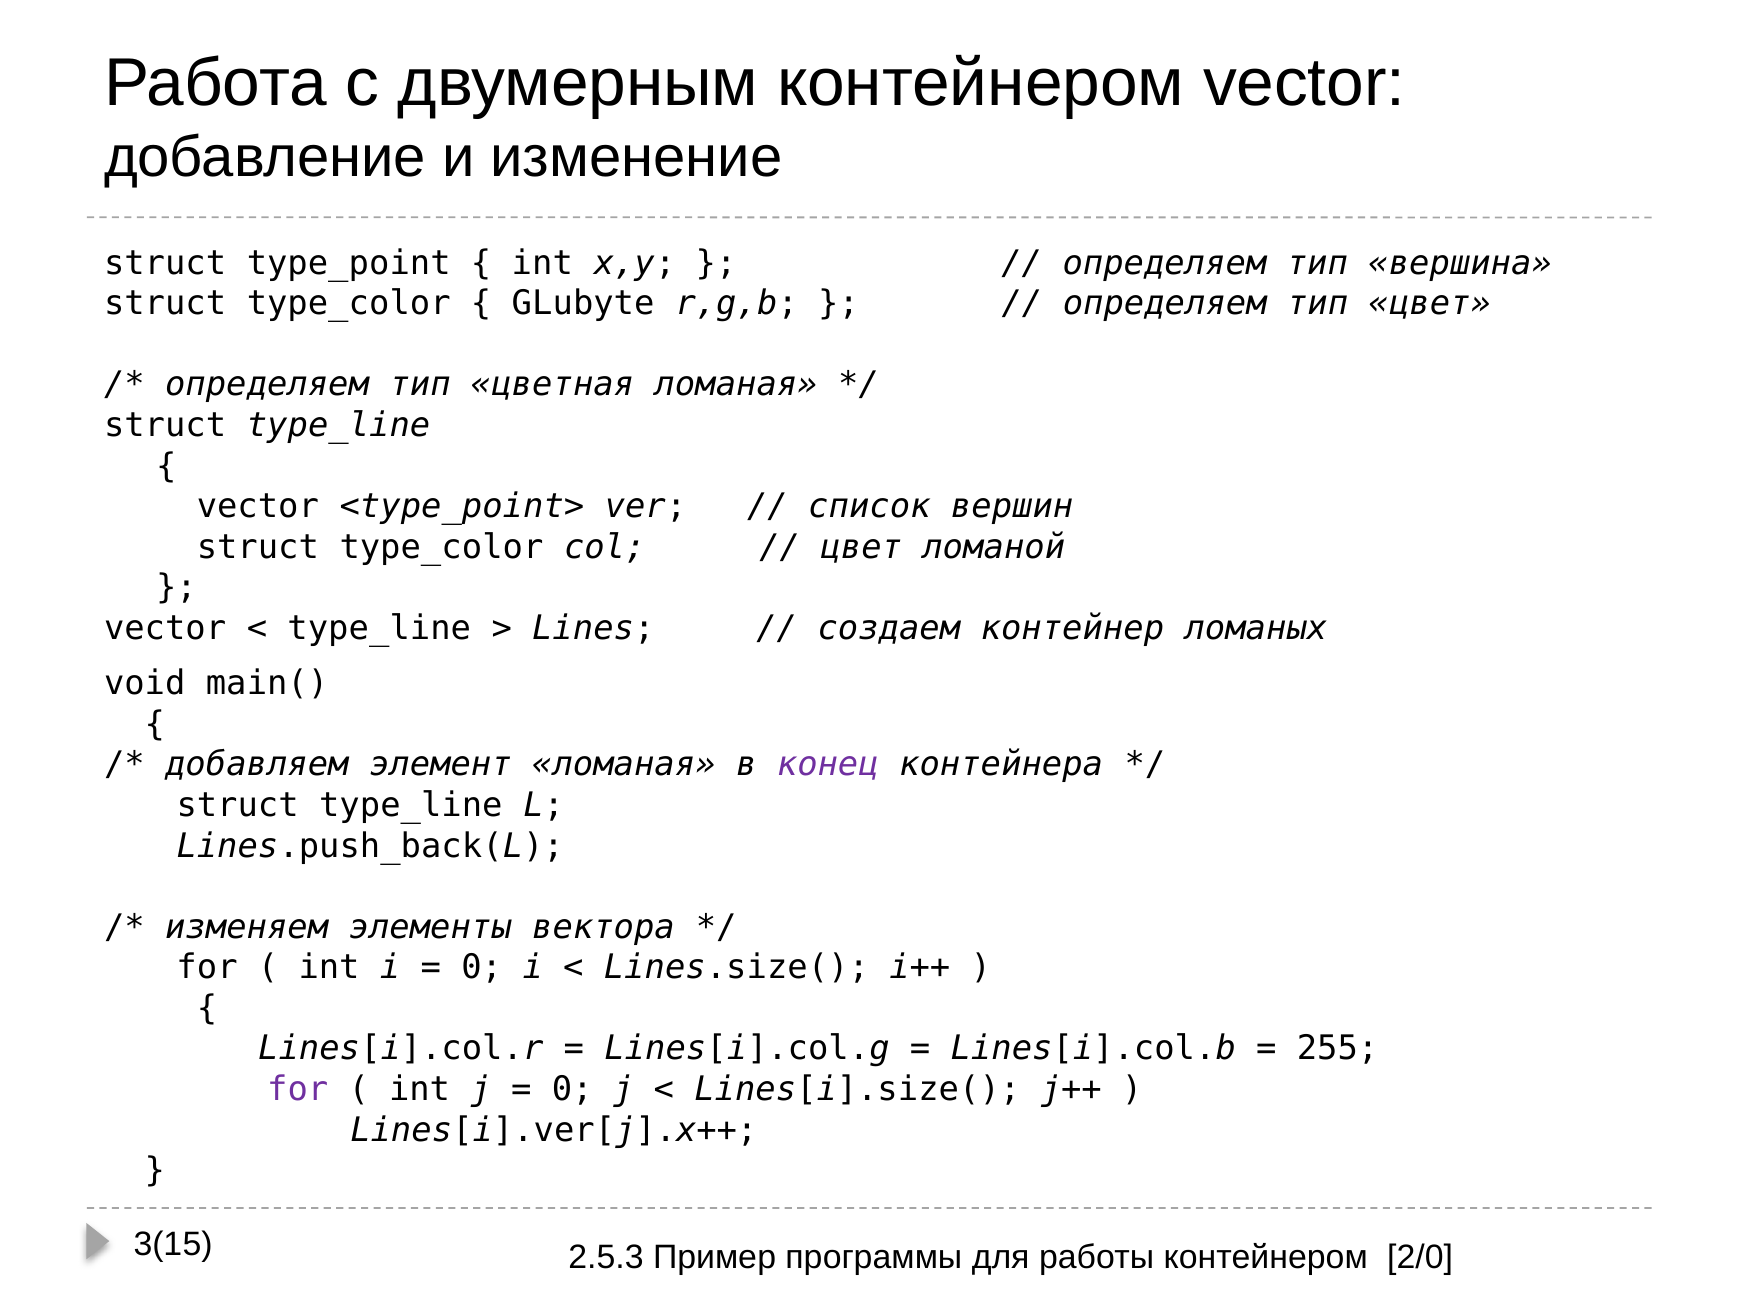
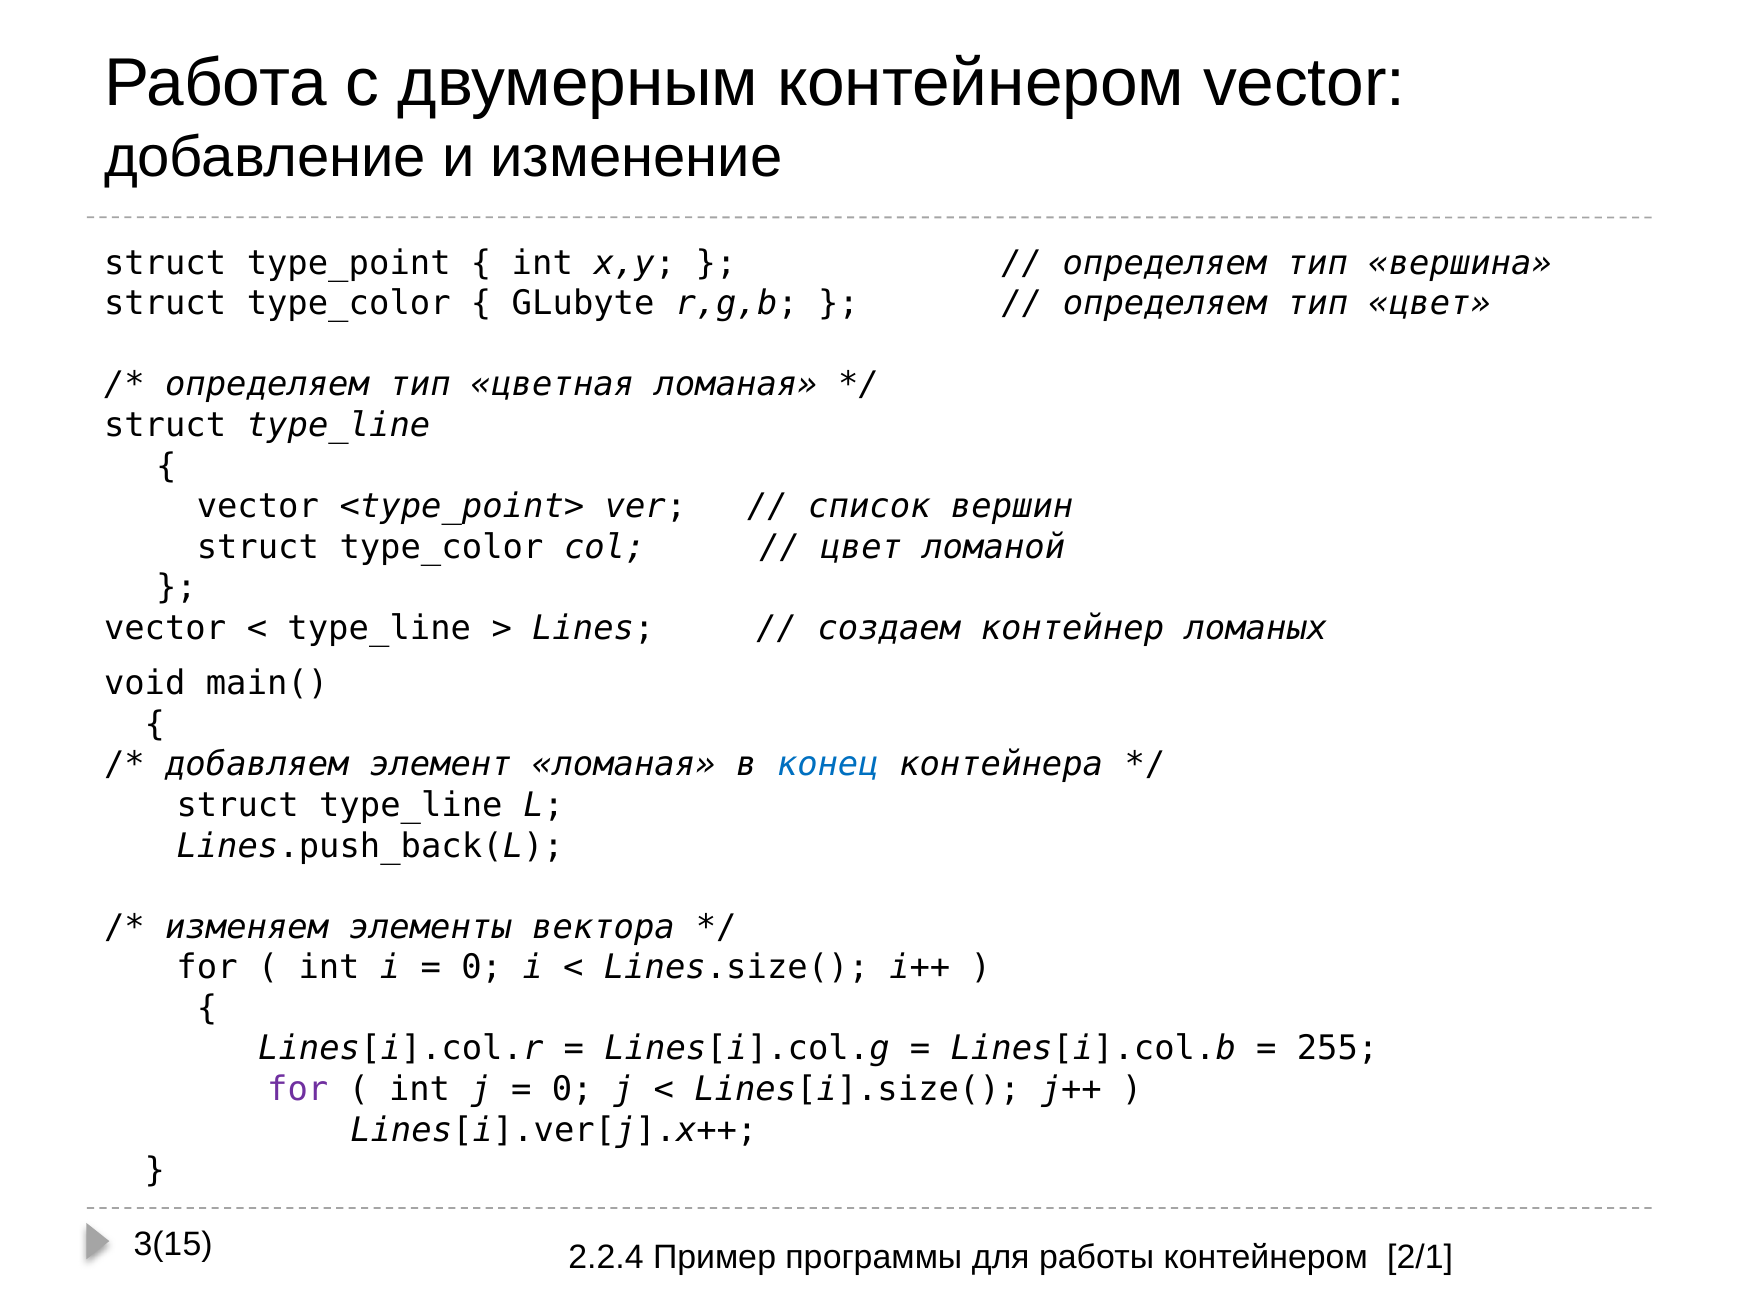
конец colour: purple -> blue (828, 765)
2.5.3: 2.5.3 -> 2.2.4 (606, 1257)
2/0: 2/0 -> 2/1 (1420, 1257)
